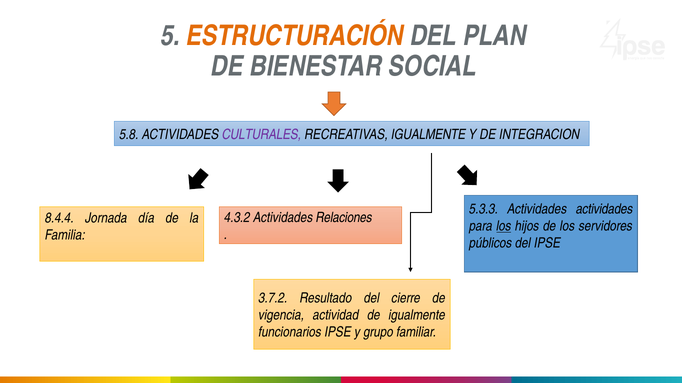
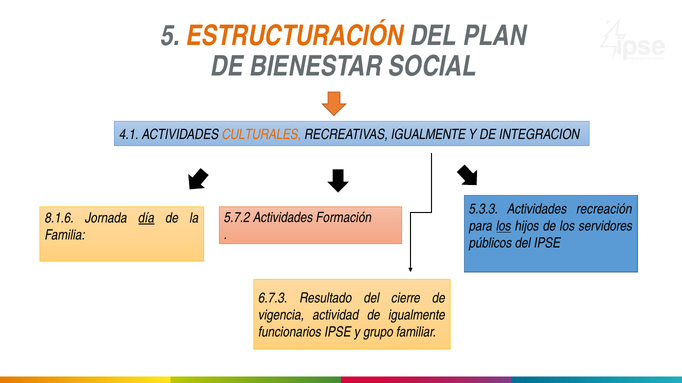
5.8: 5.8 -> 4.1 (129, 135)
CULTURALES colour: purple -> orange (262, 135)
Actividades actividades: actividades -> recreación (604, 209)
4.3.2: 4.3.2 -> 5.7.2 (237, 218)
Relaciones: Relaciones -> Formación (344, 218)
8.4.4: 8.4.4 -> 8.1.6 (60, 218)
día underline: none -> present (146, 218)
3.7.2: 3.7.2 -> 6.7.3 (273, 299)
